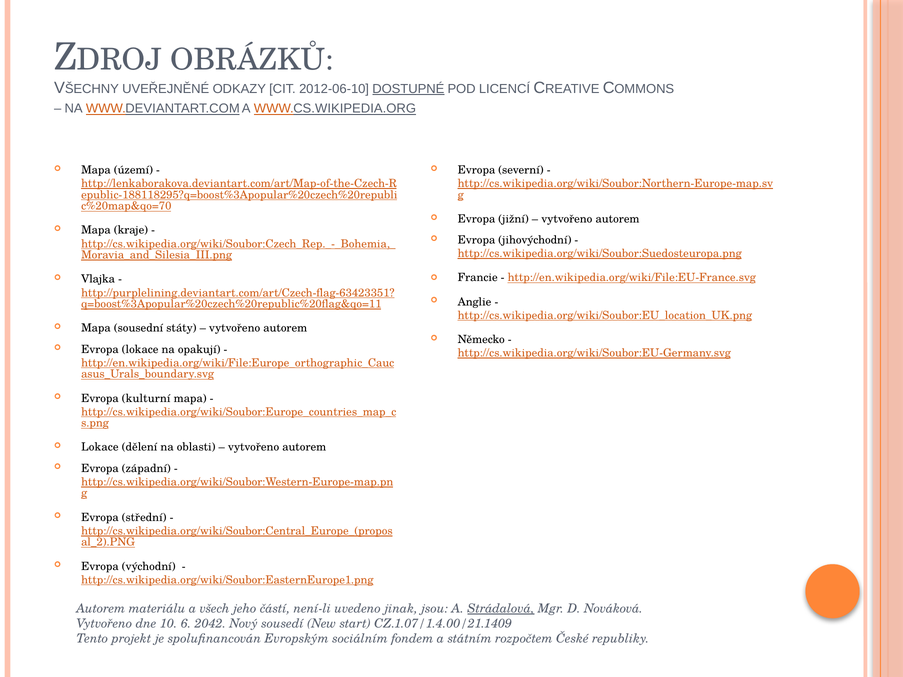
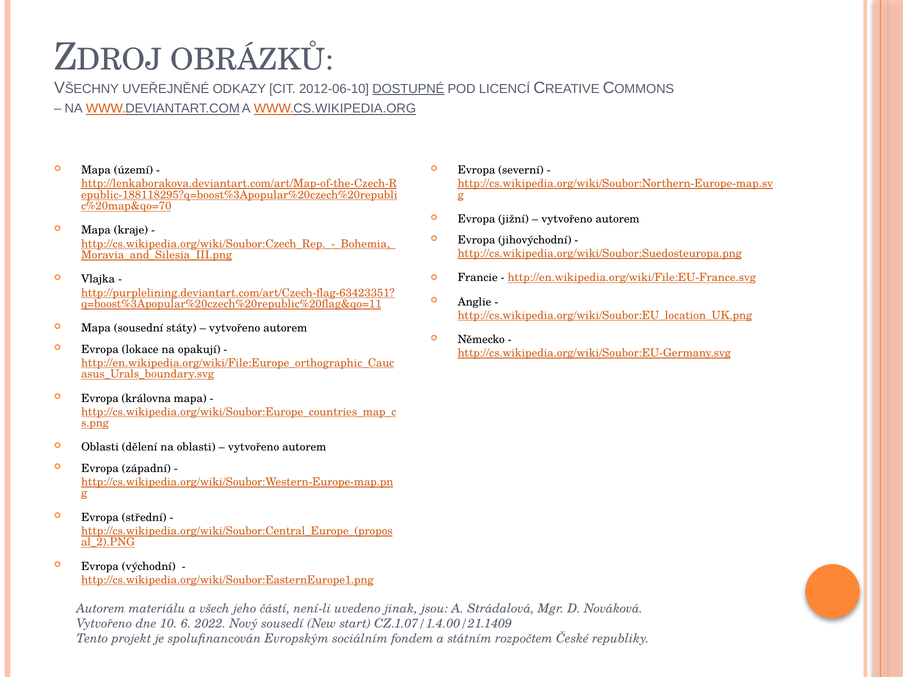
kulturní: kulturní -> královna (146, 398)
Lokace: Lokace -> Oblasti (100, 447)
Strádalová underline: present -> none (501, 609)
2042: 2042 -> 2022 (210, 624)
